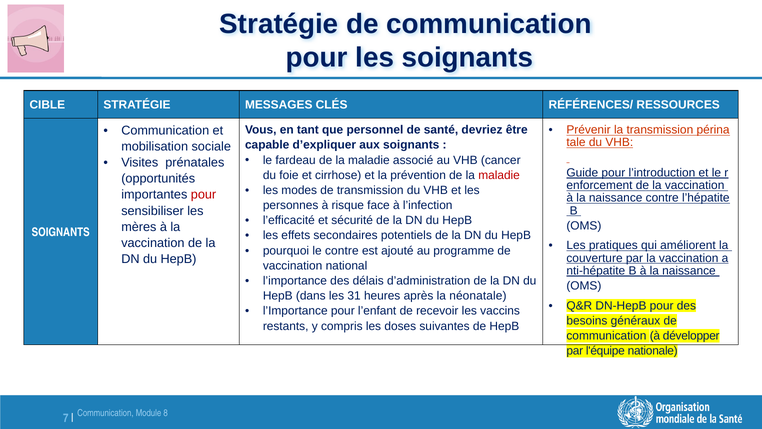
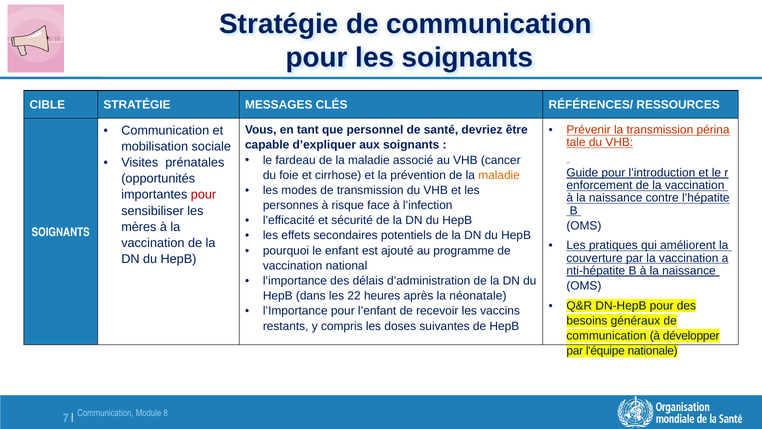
maladie colour: red -> orange (499, 175)
le contre: contre -> enfant (342, 250)
31: 31 -> 22 (354, 296)
